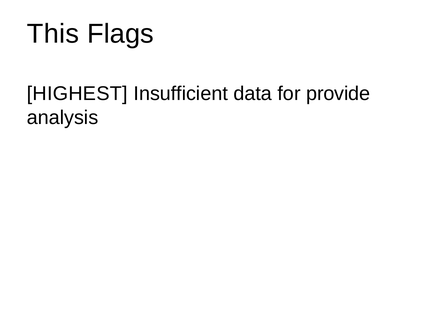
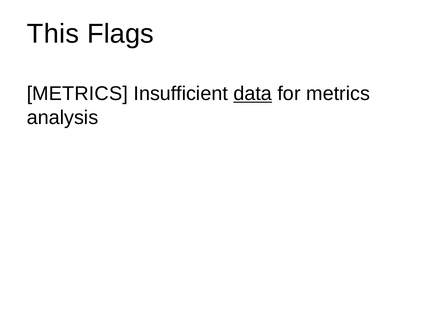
HIGHEST: HIGHEST -> METRICS (77, 94)
data underline: none -> present (253, 94)
for provide: provide -> metrics (338, 94)
